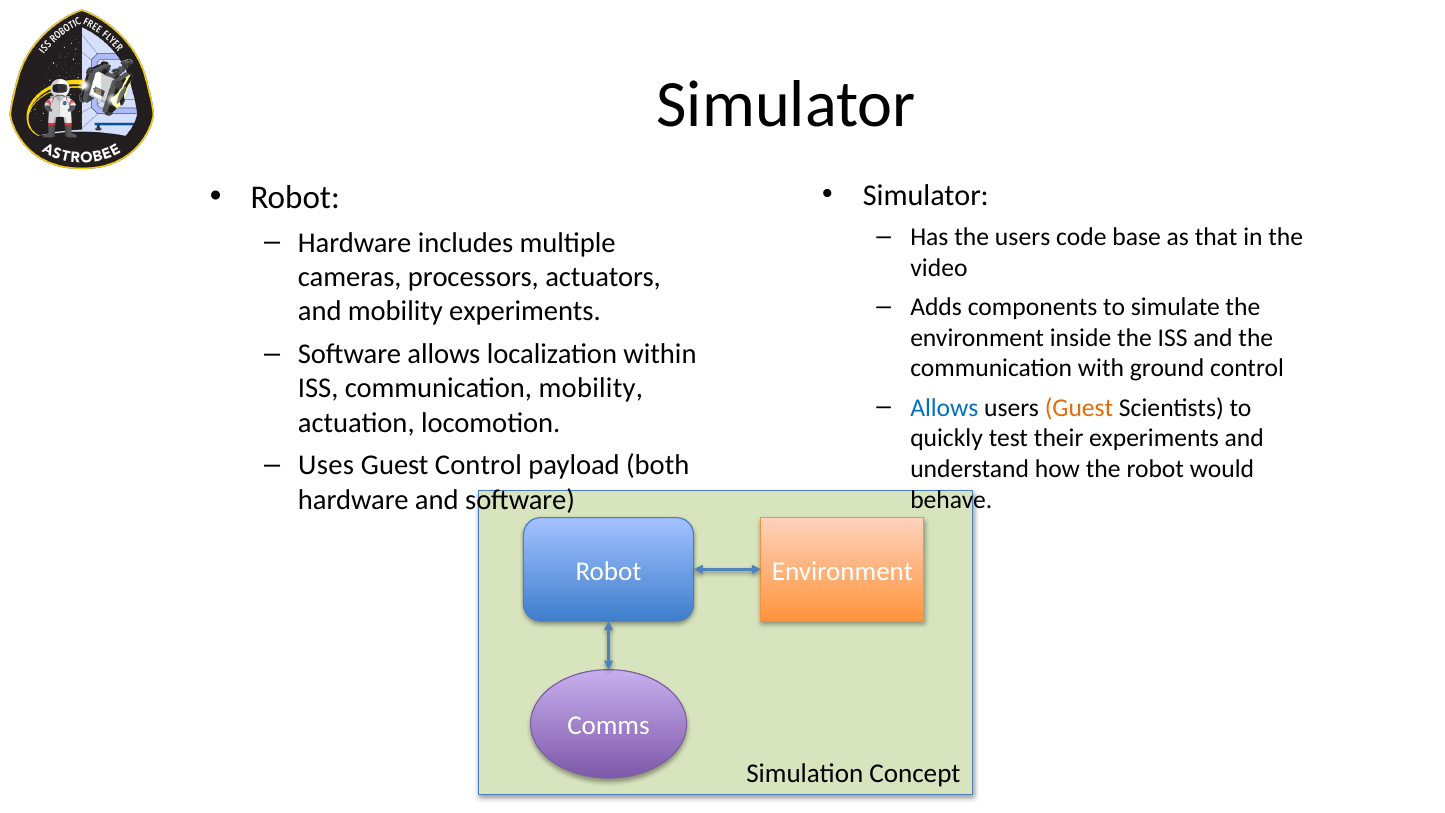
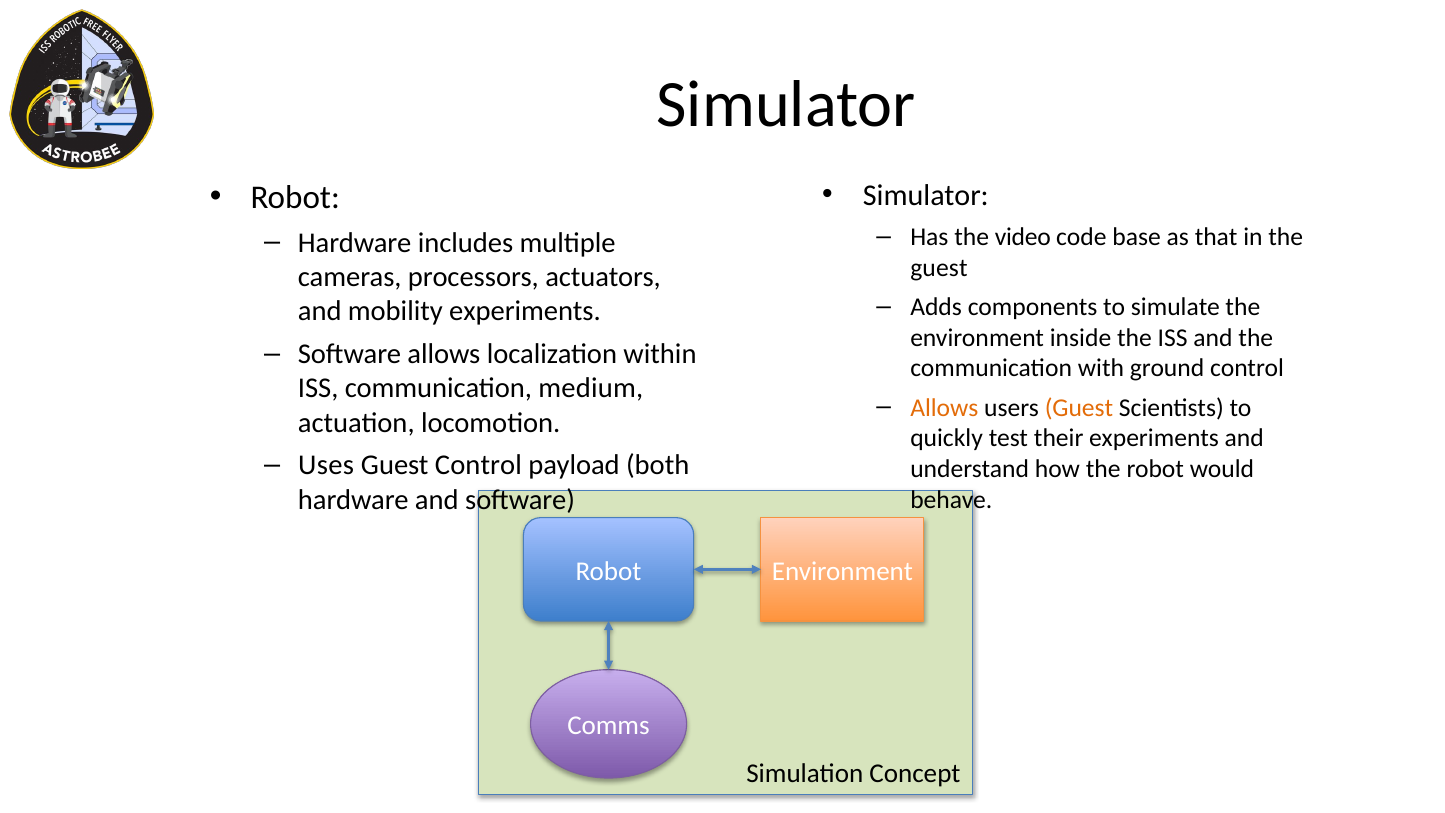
the users: users -> video (1023, 237)
video: video -> guest (939, 268)
communication mobility: mobility -> medium (591, 388)
Allows colour: blue -> orange (944, 408)
